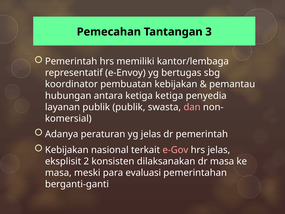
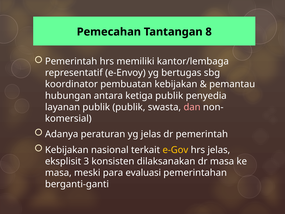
3: 3 -> 8 (209, 32)
ketiga ketiga: ketiga -> publik (169, 96)
e-Gov colour: pink -> yellow (175, 150)
2: 2 -> 3 (86, 161)
